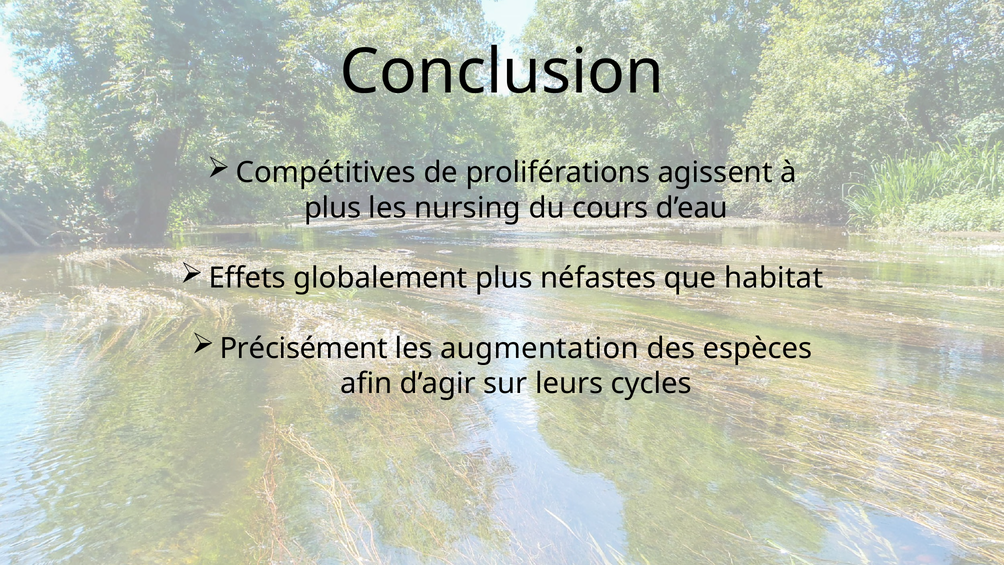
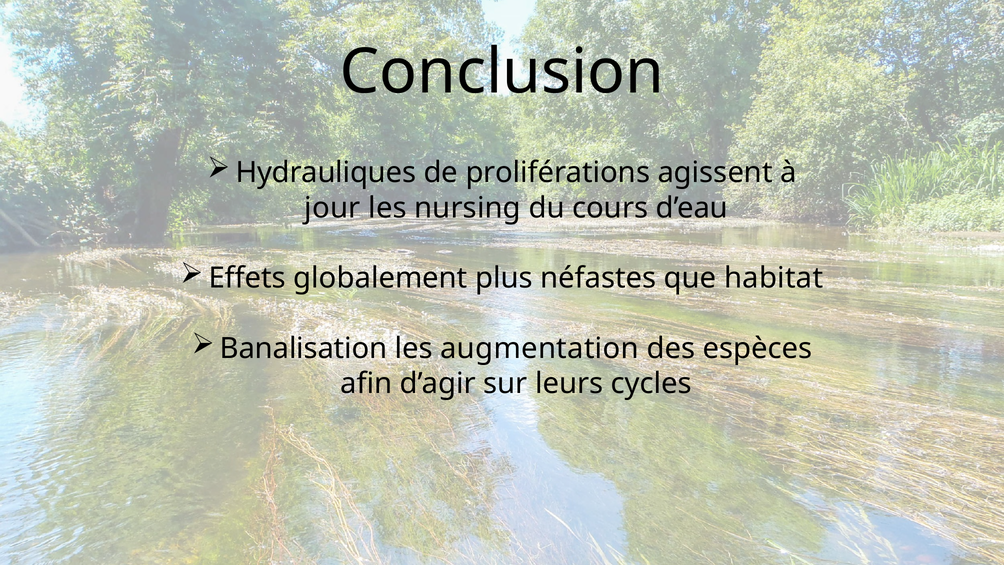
Compétitives: Compétitives -> Hydrauliques (326, 173)
plus: plus -> jour (332, 208)
Précisément: Précisément -> Banalisation (304, 348)
